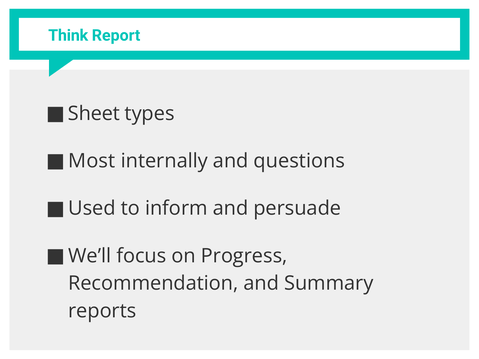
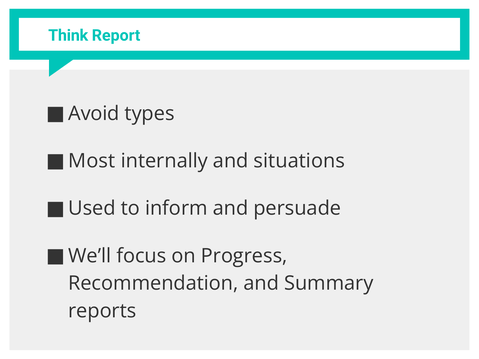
Sheet: Sheet -> Avoid (94, 114)
questions: questions -> situations (299, 161)
